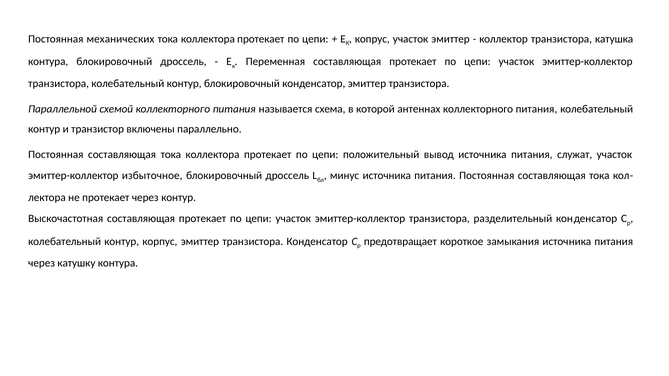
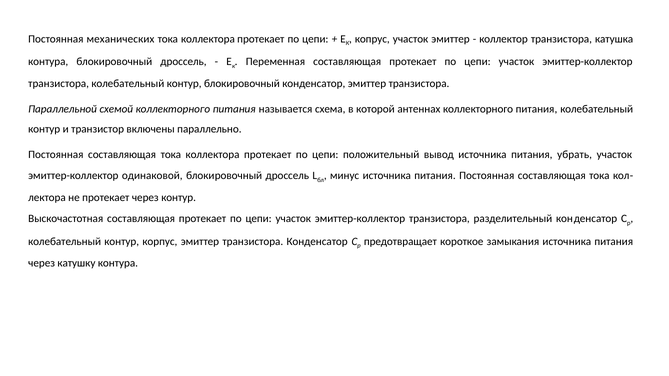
служат: служат -> убрать (575, 155)
избыточное: избыточное -> одинаковой (152, 176)
